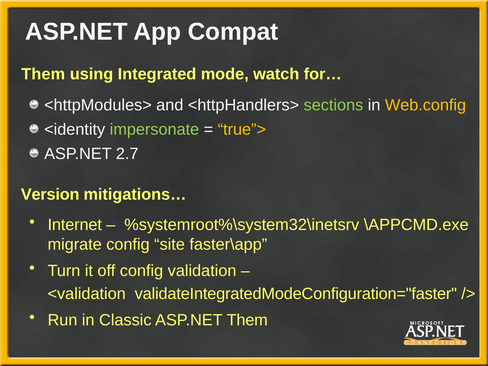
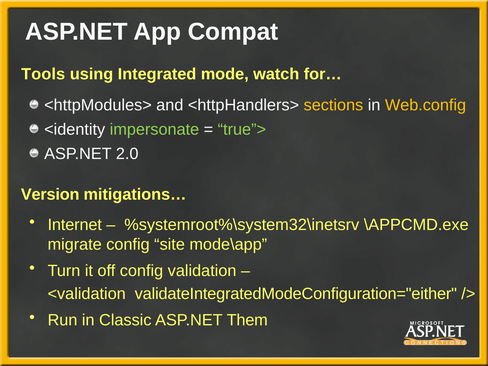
Them: Them -> Tools (43, 74)
sections colour: light green -> yellow (333, 105)
true”> colour: yellow -> light green (242, 129)
2.7: 2.7 -> 2.0 (127, 154)
faster\app: faster\app -> mode\app (228, 244)
validateIntegratedModeConfiguration="faster: validateIntegratedModeConfiguration="faster -> validateIntegratedModeConfiguration="either (296, 294)
